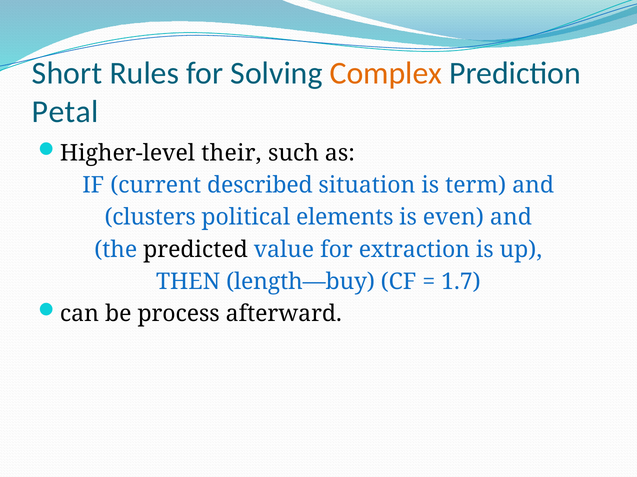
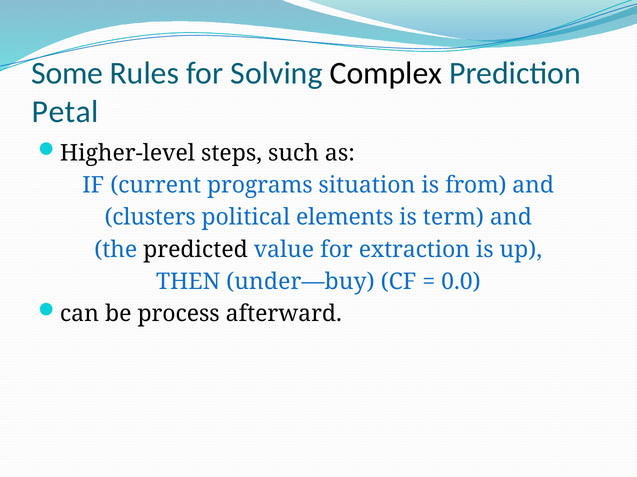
Short: Short -> Some (67, 74)
Complex colour: orange -> black (386, 74)
their: their -> steps (232, 153)
described: described -> programs (260, 186)
term: term -> from (476, 186)
even: even -> term (453, 218)
length—buy: length—buy -> under—buy (300, 282)
1.7: 1.7 -> 0.0 (461, 282)
